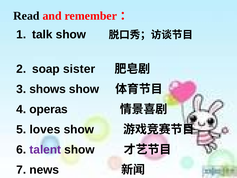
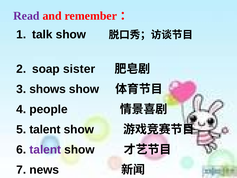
Read colour: black -> purple (26, 16)
operas: operas -> people (49, 109)
5 loves: loves -> talent (45, 129)
